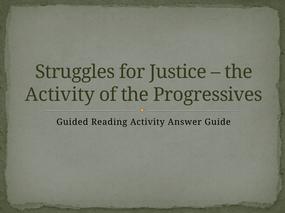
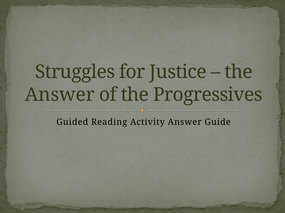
Activity: Activity -> Answer (60, 95)
